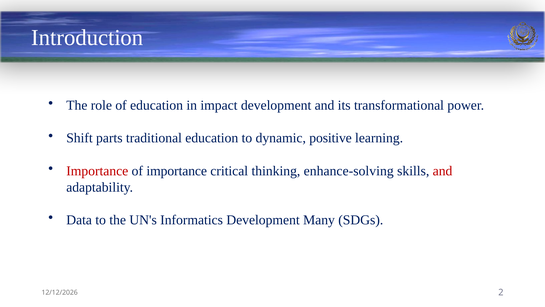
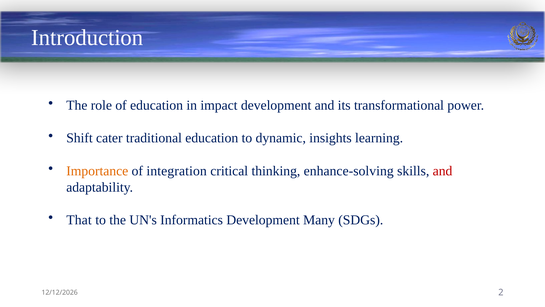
parts: parts -> cater (109, 138)
positive: positive -> insights (330, 138)
Importance colour: red -> orange (97, 171)
of importance: importance -> integration (177, 171)
Data: Data -> That (79, 220)
